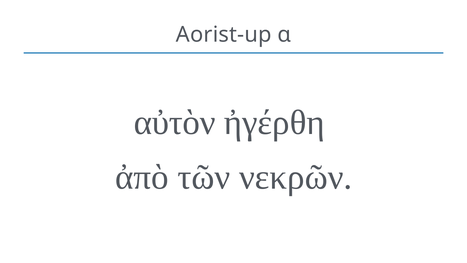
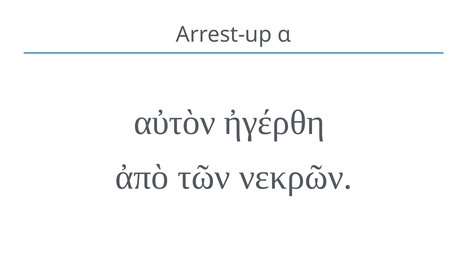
Aorist-up: Aorist-up -> Arrest-up (224, 35)
